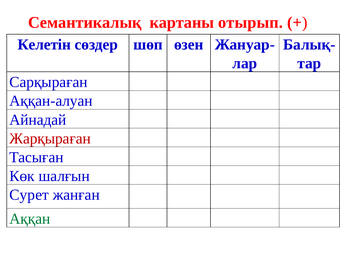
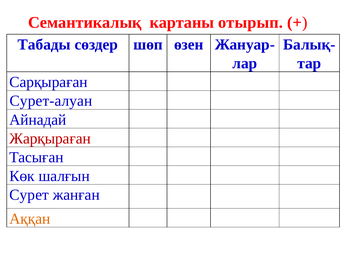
Келетін: Келетін -> Табады (44, 45)
Аққан-алуан: Аққан-алуан -> Сурет-алуан (51, 101)
Аққан colour: green -> orange (30, 218)
